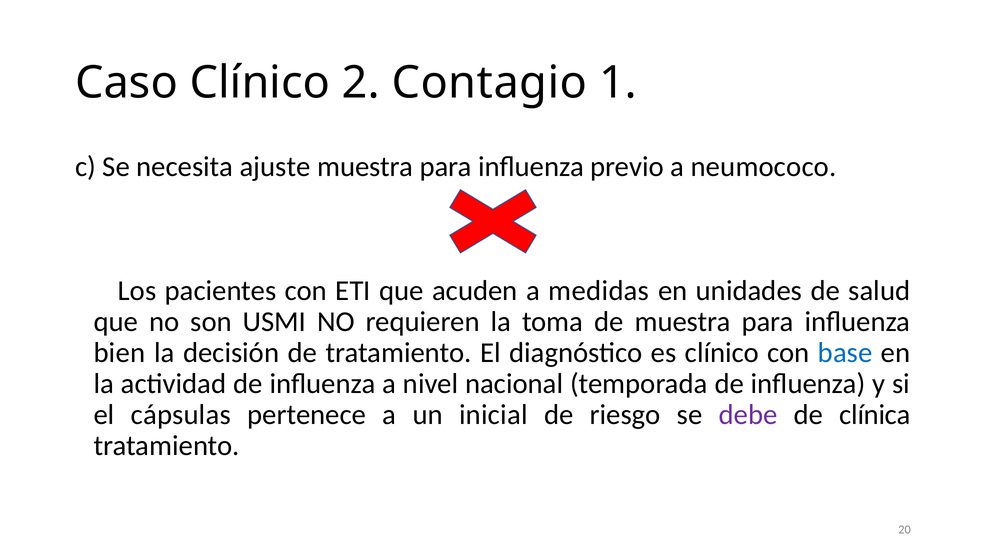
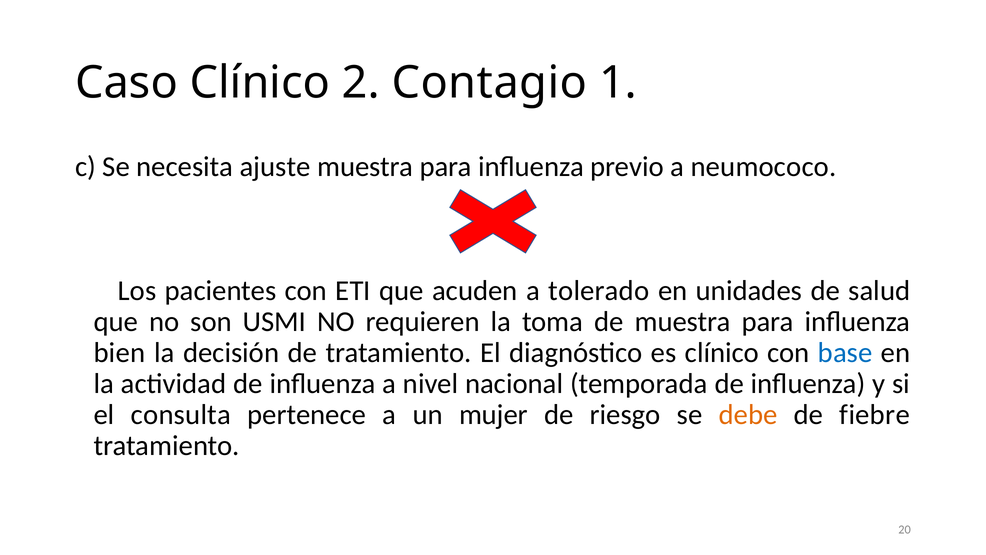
medidas: medidas -> tolerado (599, 290)
cápsulas: cápsulas -> consulta (181, 414)
inicial: inicial -> mujer (493, 414)
debe colour: purple -> orange (748, 414)
clínica: clínica -> fiebre (875, 414)
